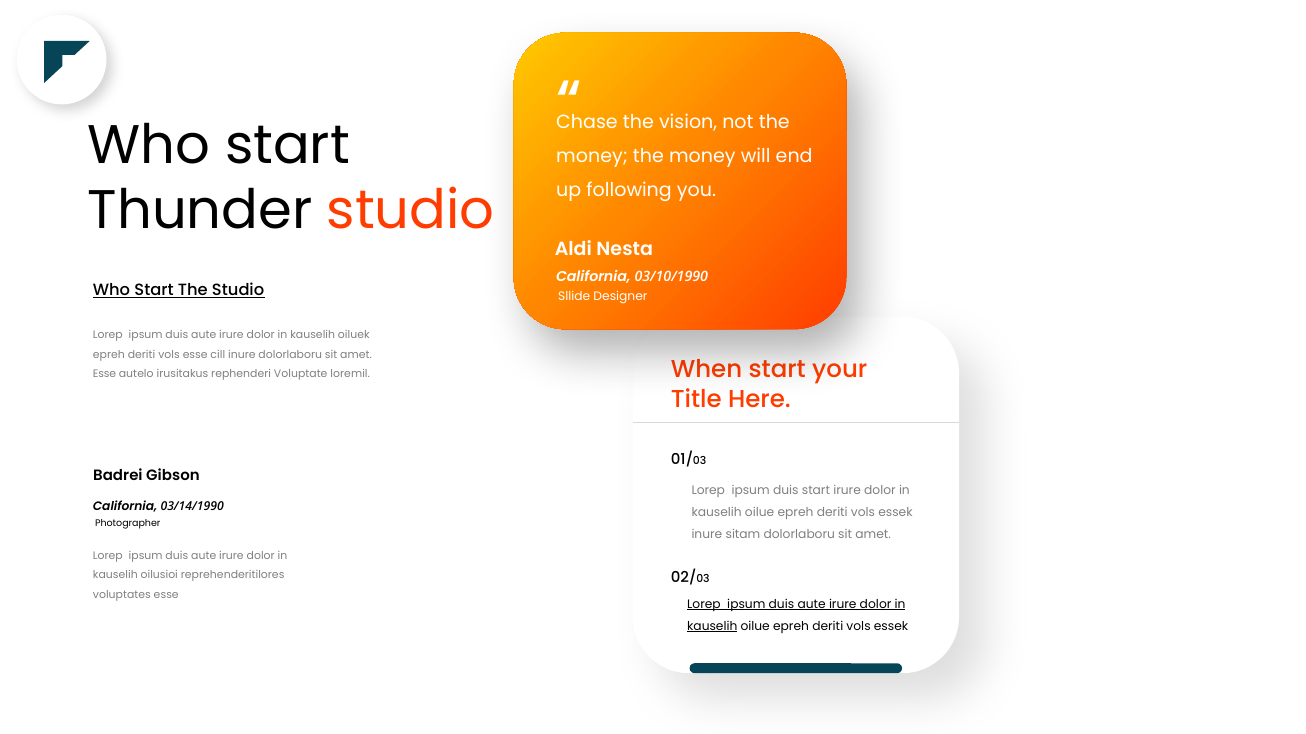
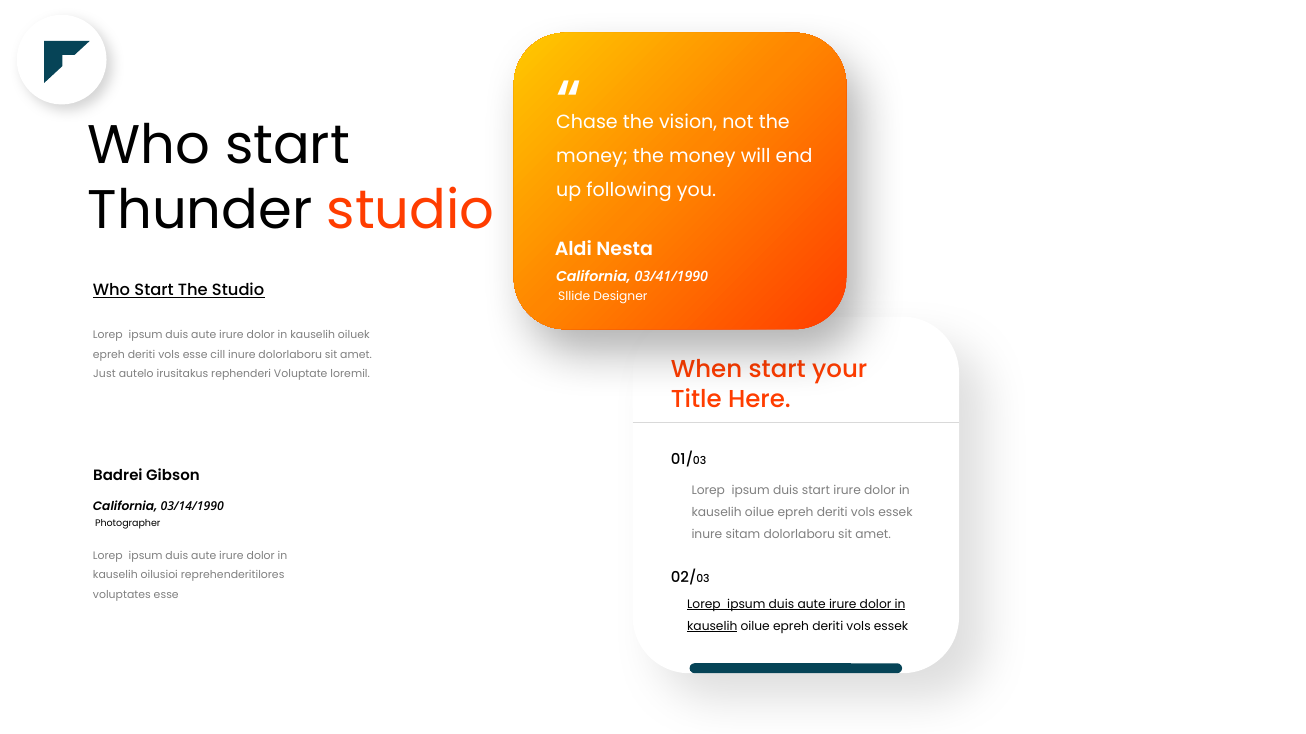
03/10/1990: 03/10/1990 -> 03/41/1990 (671, 277)
Esse: Esse -> Just (104, 375)
